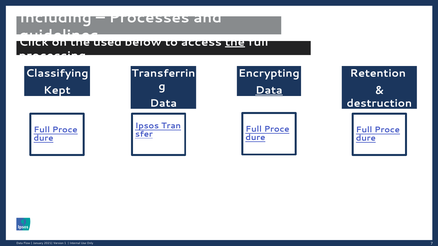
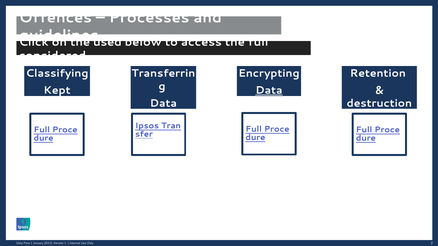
Including: Including -> Offences (55, 18)
the underline: present -> none (235, 42)
processing: processing -> considered (52, 56)
